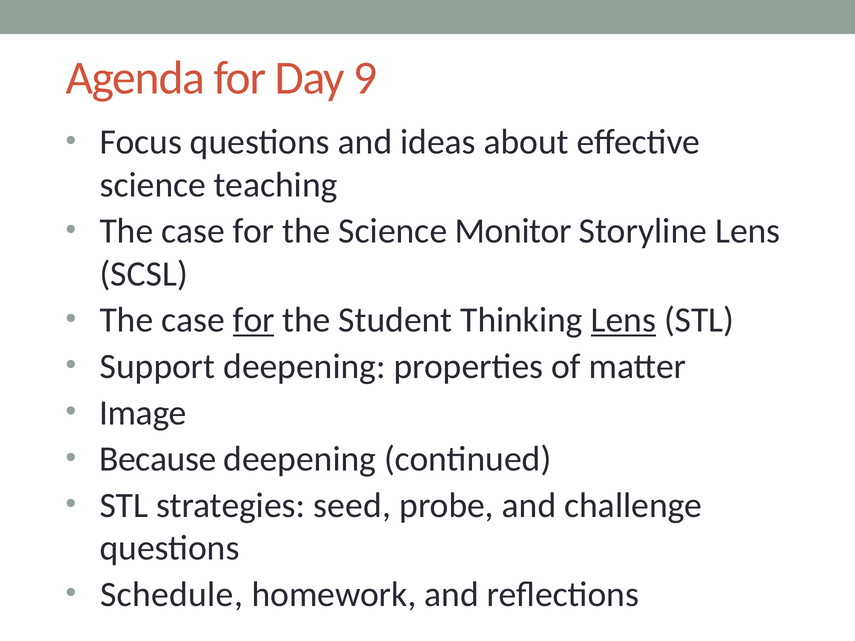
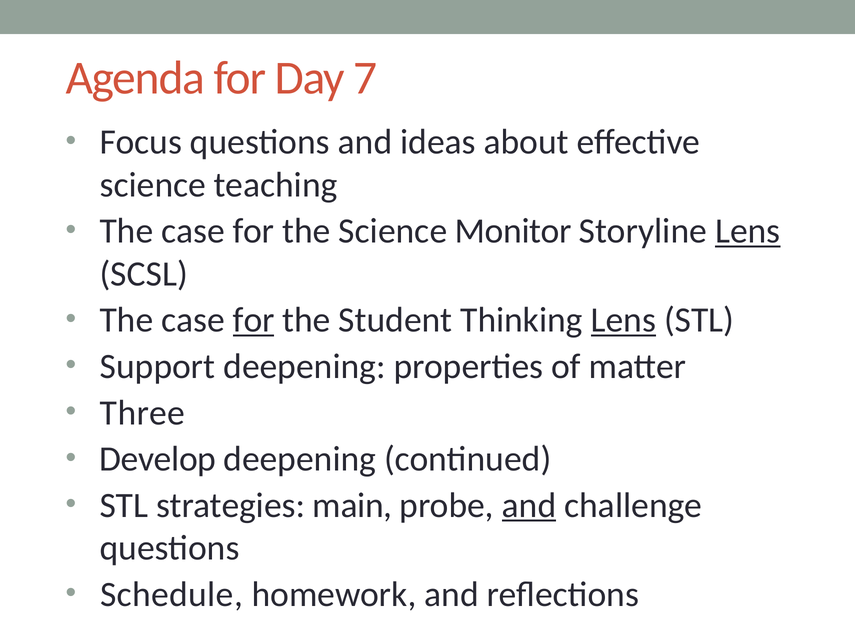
9: 9 -> 7 (365, 78)
Lens underline: none -> present (748, 231)
Image: Image -> Three (143, 413)
Because: Because -> Develop (158, 459)
seed: seed -> main (352, 506)
and underline: none -> present (529, 506)
